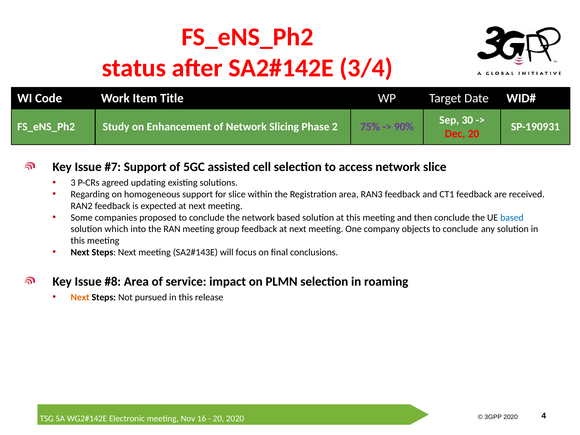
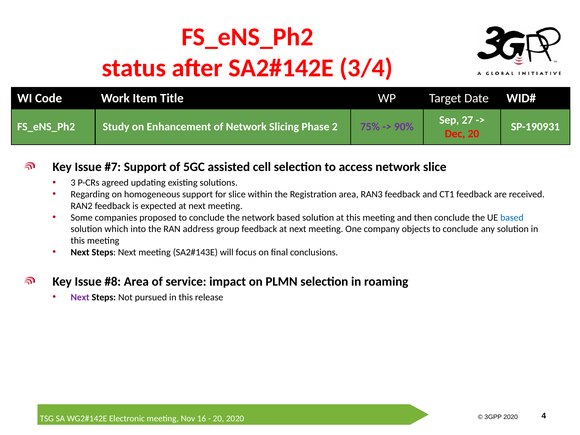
30: 30 -> 27 (467, 120)
RAN meeting: meeting -> address (198, 229)
Next colour: orange -> purple (80, 297)
